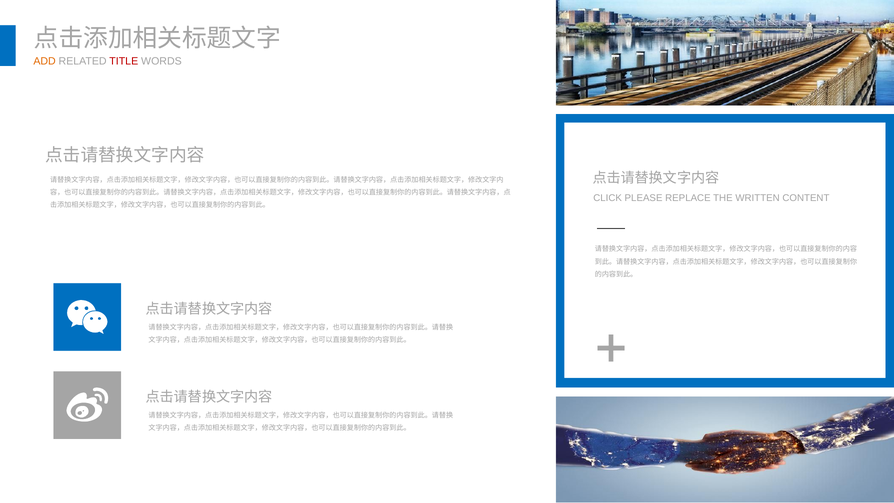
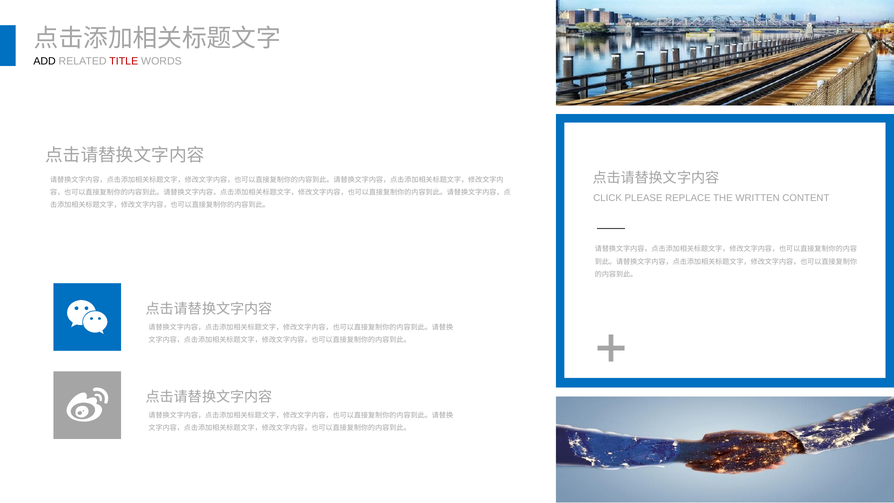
ADD colour: orange -> black (45, 61)
